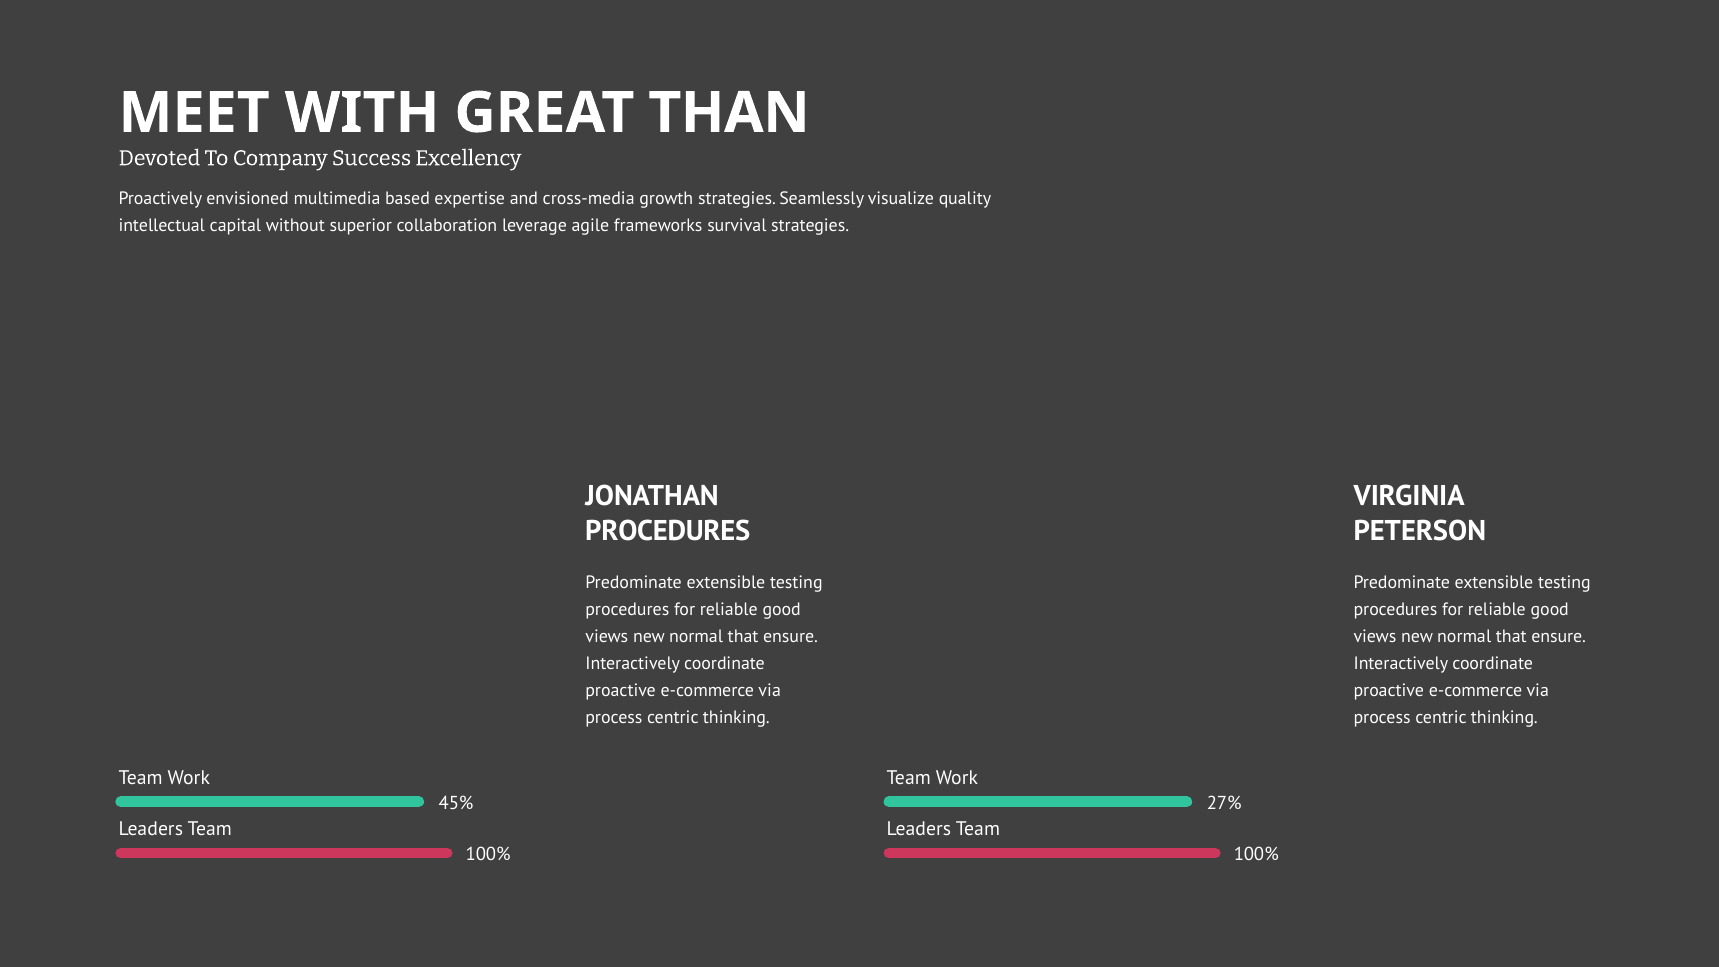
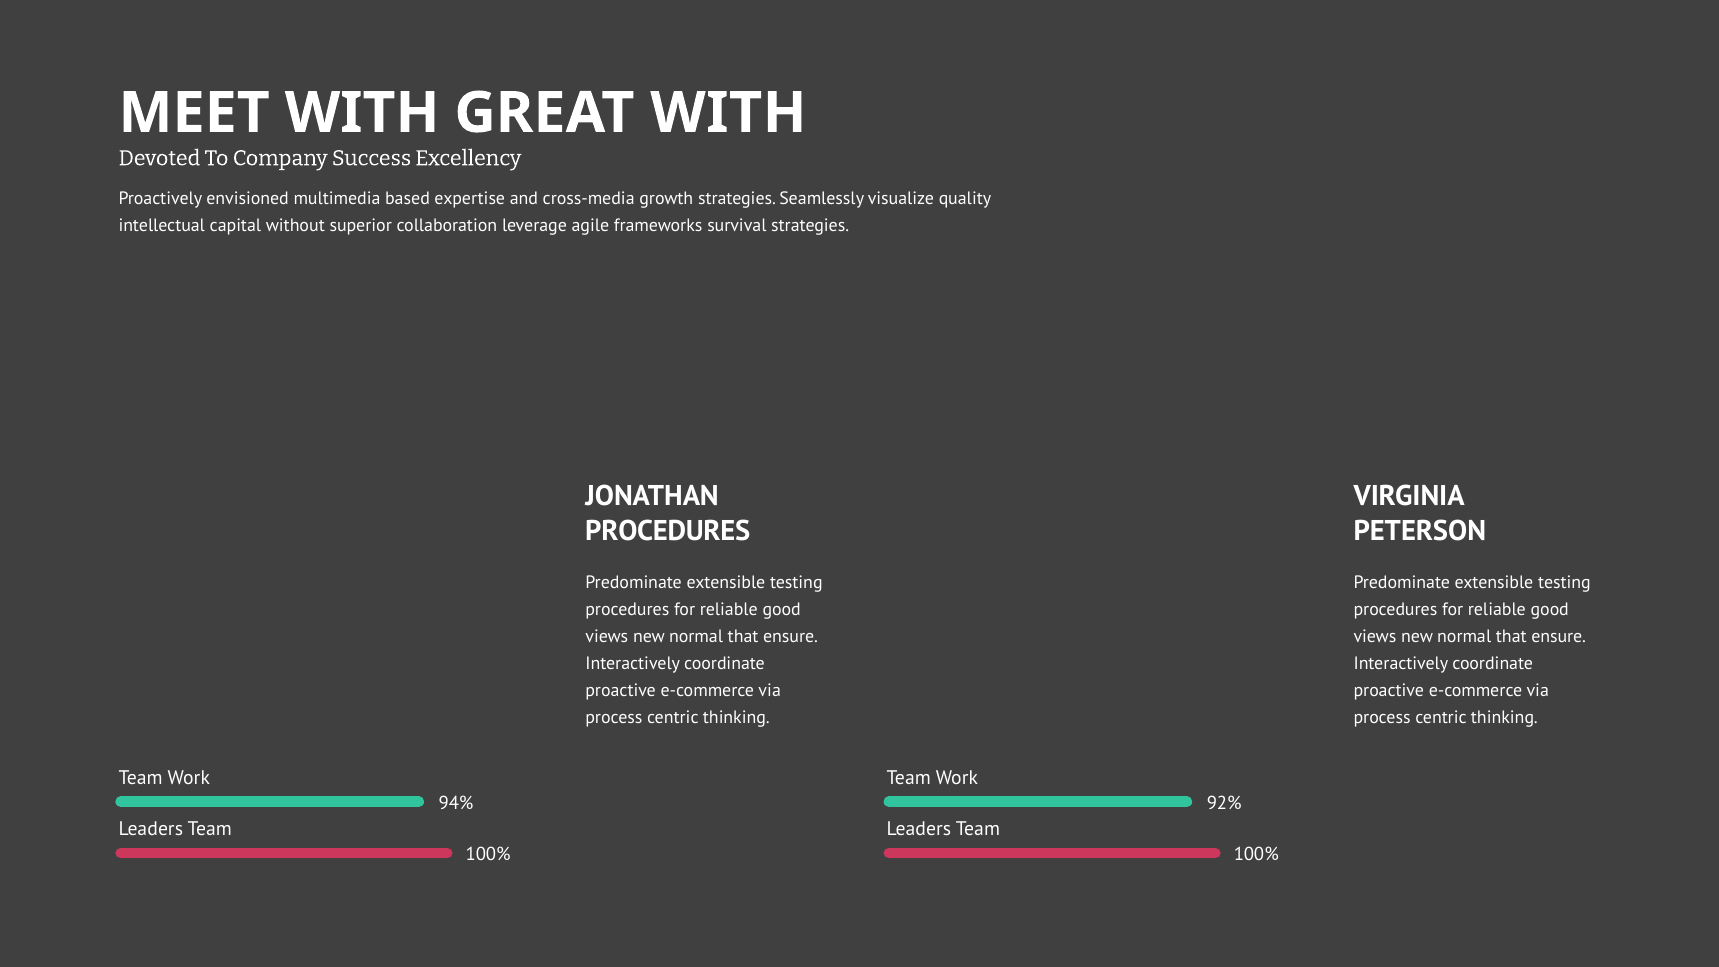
THAN: THAN -> WITH (728, 113)
45%: 45% -> 94% (456, 803)
27%: 27% -> 92% (1224, 803)
